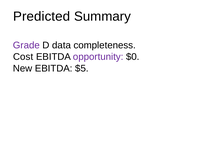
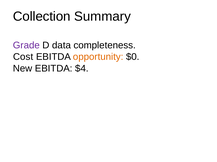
Predicted: Predicted -> Collection (42, 16)
opportunity colour: purple -> orange (98, 57)
$5: $5 -> $4 (82, 69)
